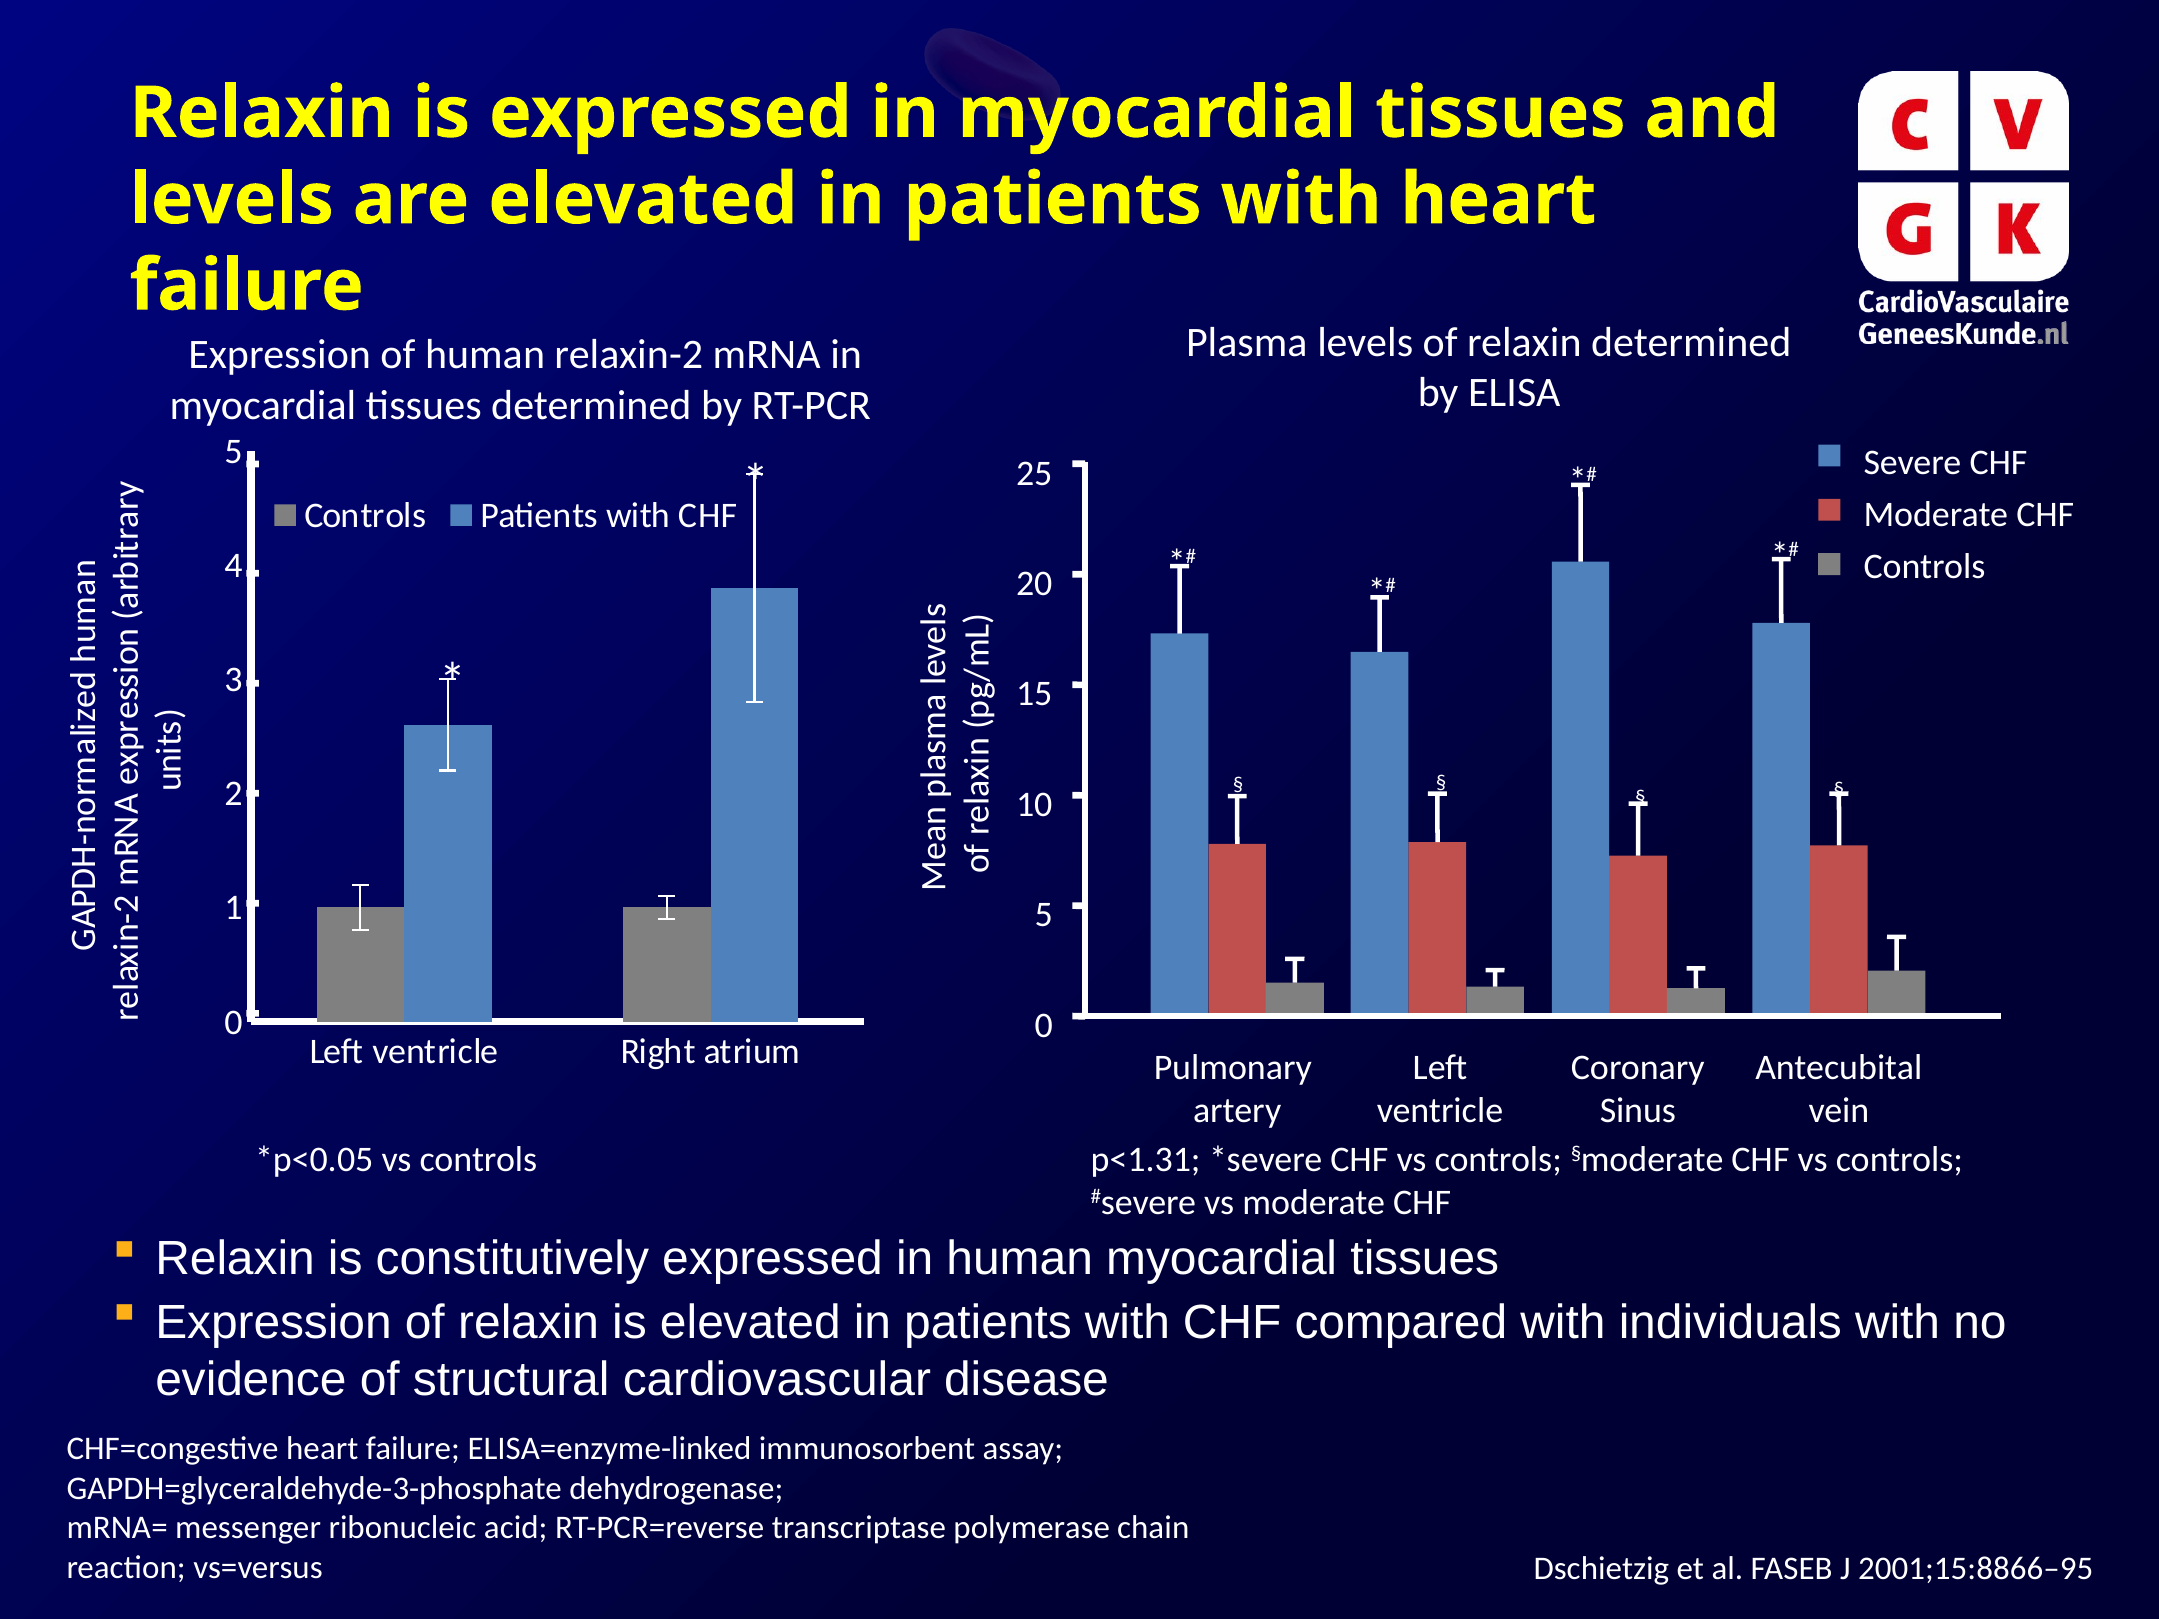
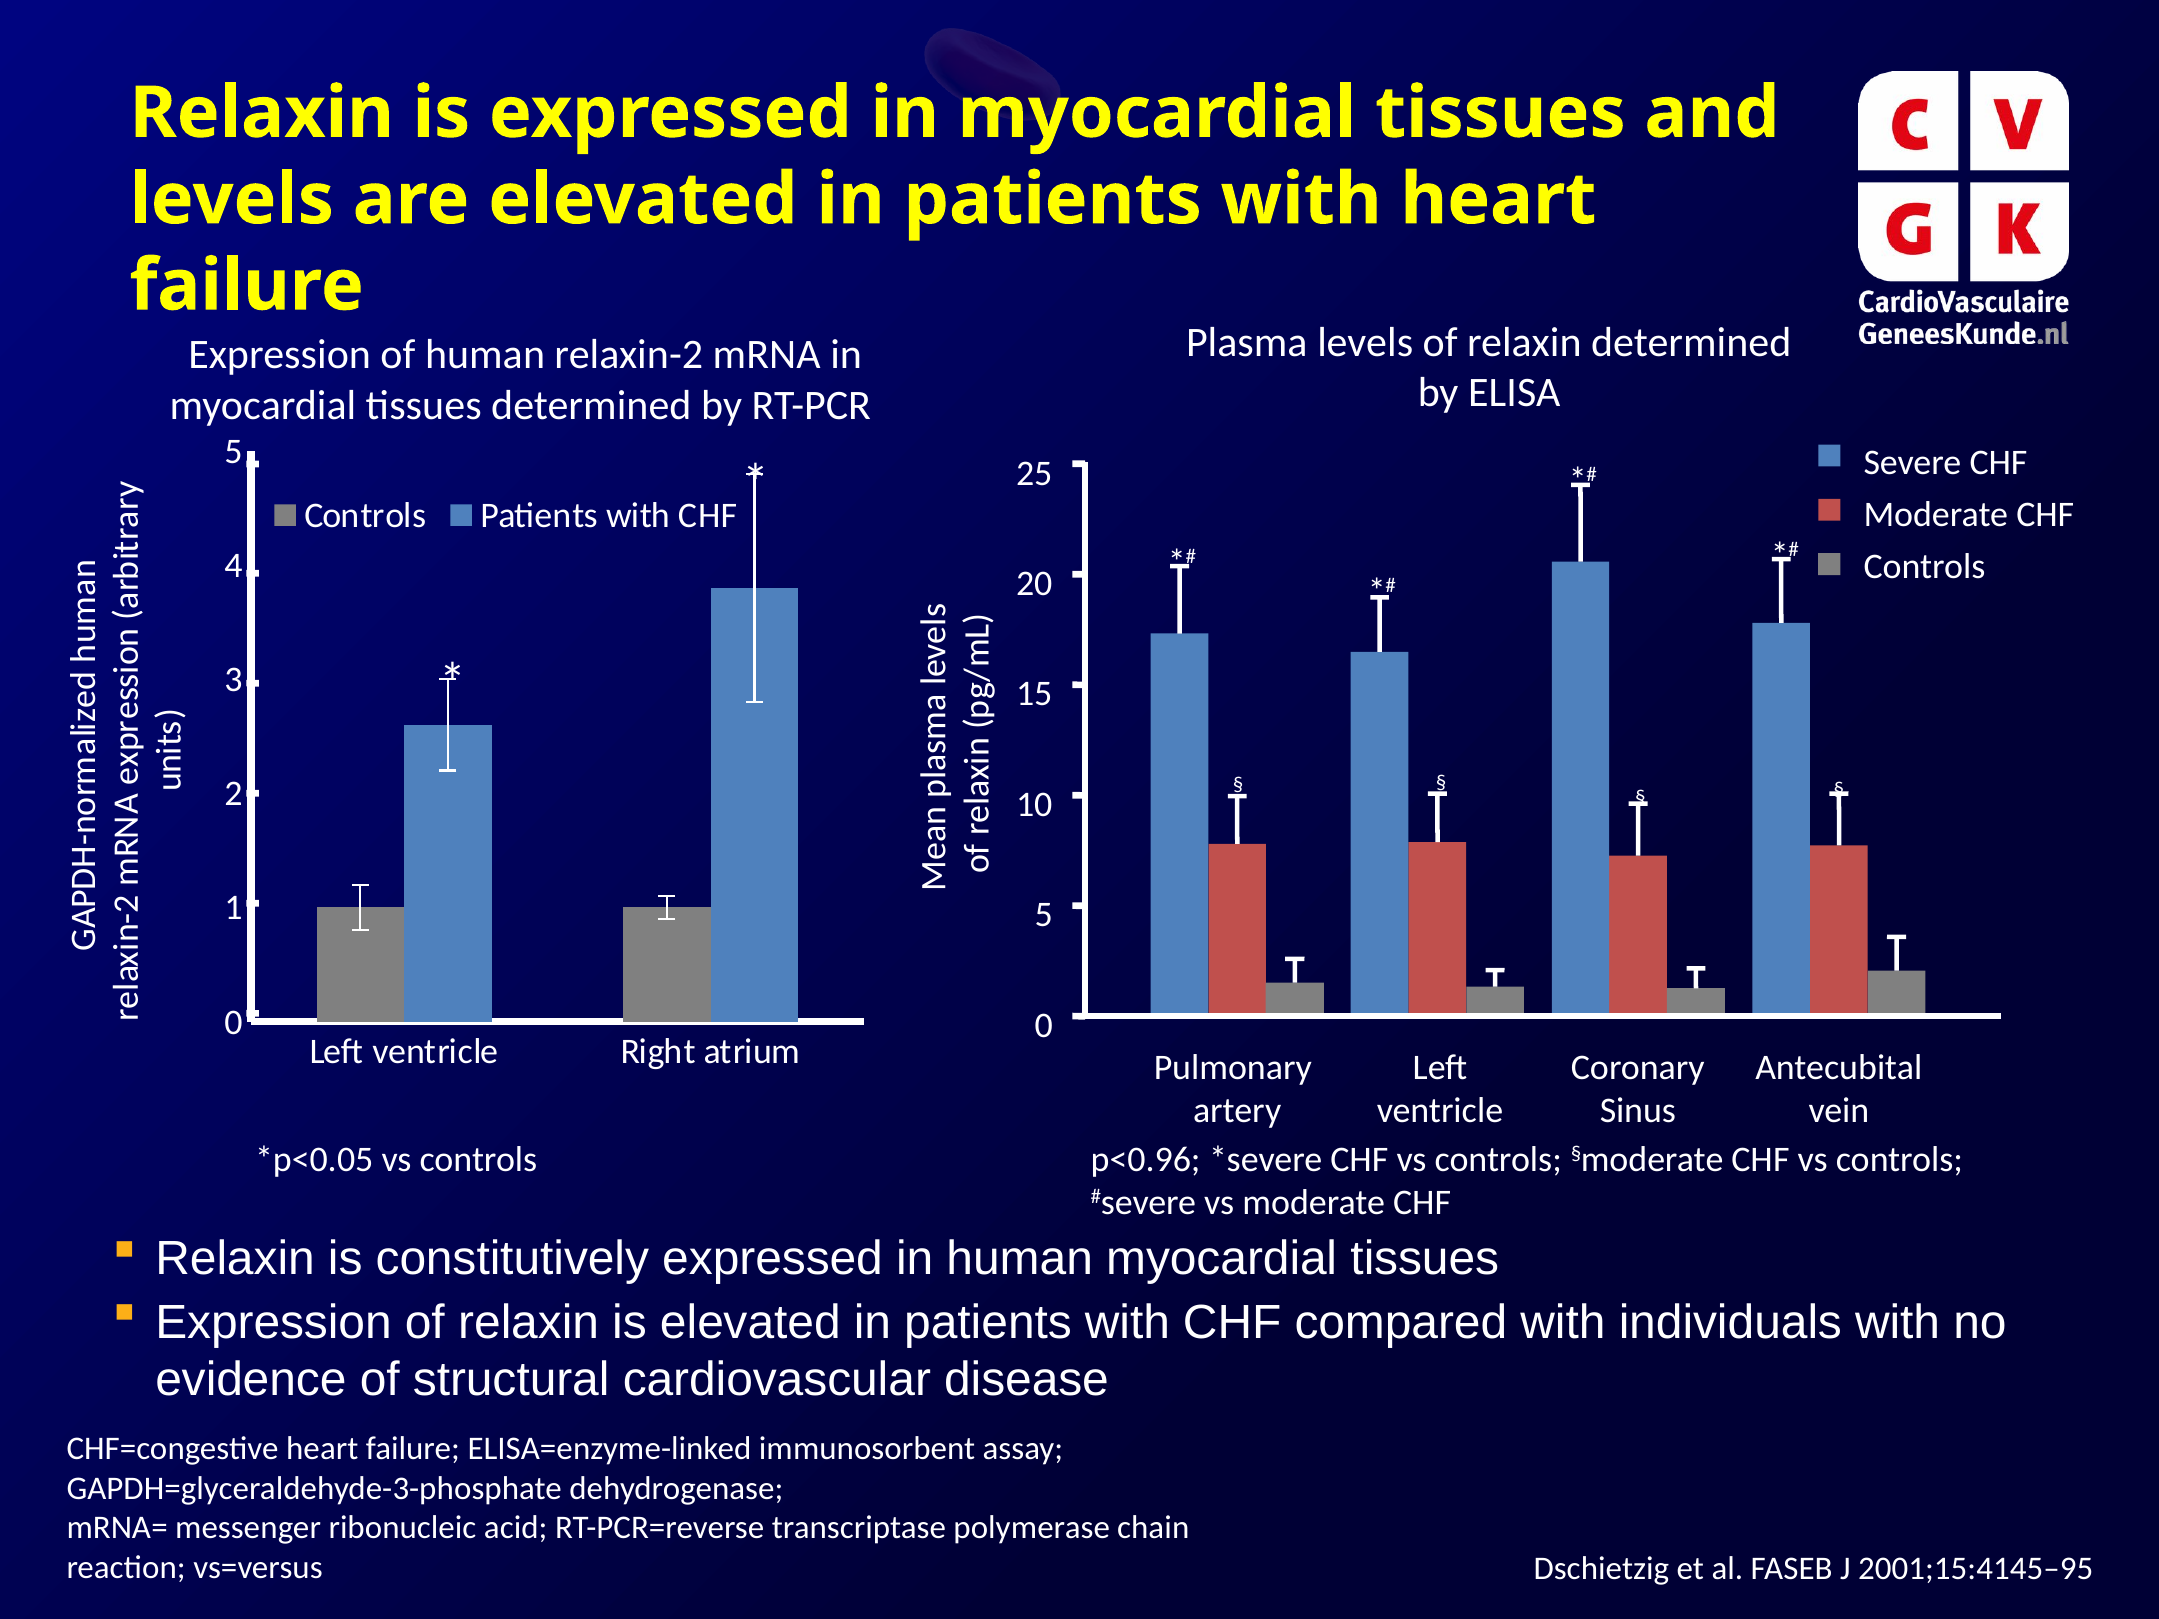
p<1.31: p<1.31 -> p<0.96 (1146, 1160)
2001;15:8866–95: 2001;15:8866–95 -> 2001;15:4145–95 (1976, 1569)
